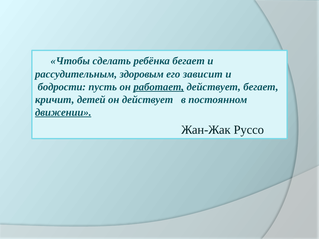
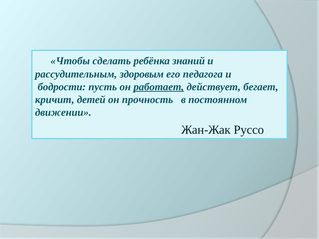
ребёнка бегает: бегает -> знаний (189, 61)
зависит: зависит -> педагога (203, 74)
он действует: действует -> прочность (148, 100)
движении underline: present -> none (63, 112)
